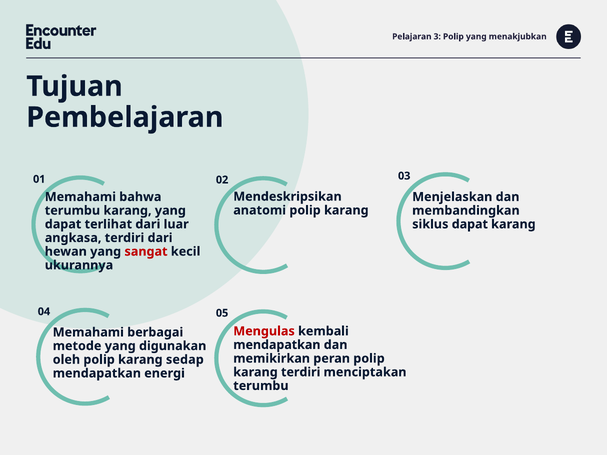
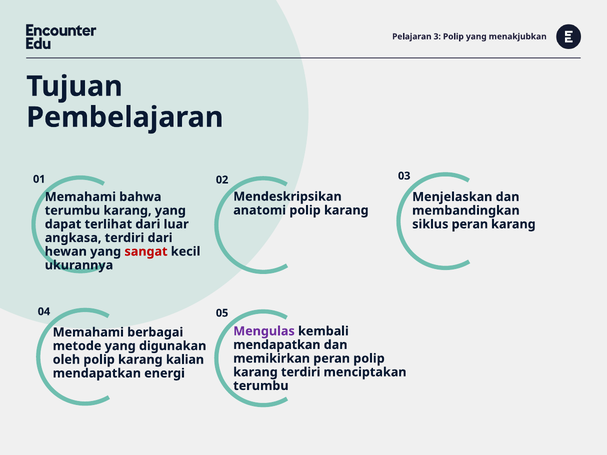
siklus dapat: dapat -> peran (470, 224)
Mengulas colour: red -> purple (264, 331)
sedap: sedap -> kalian (185, 360)
